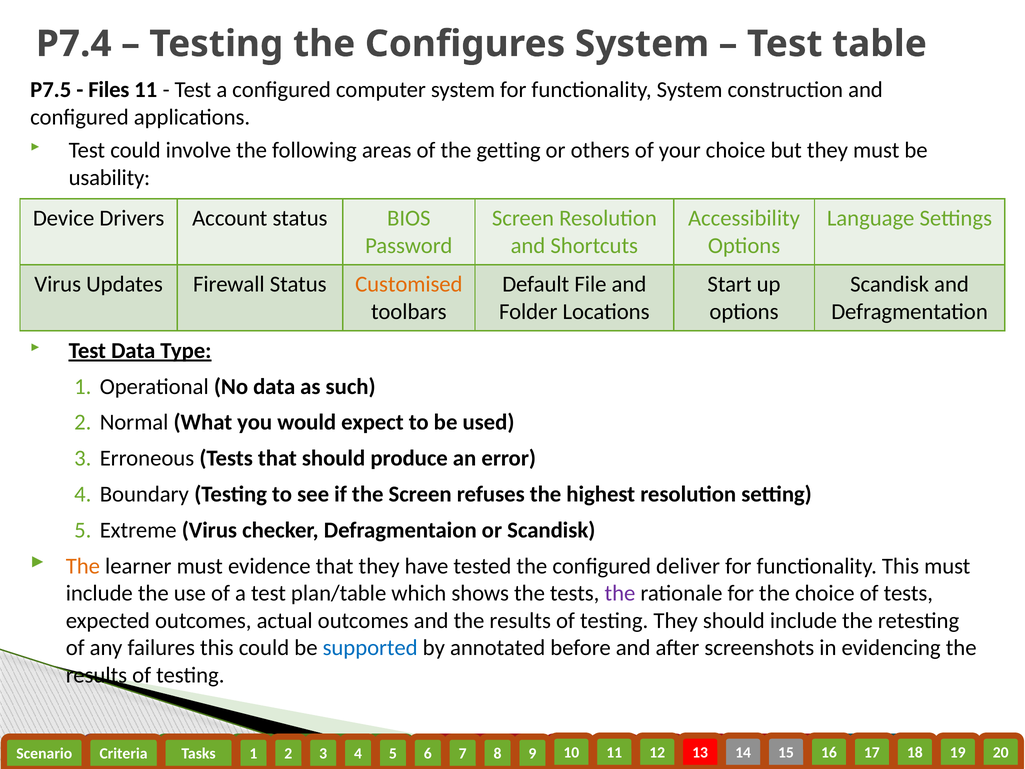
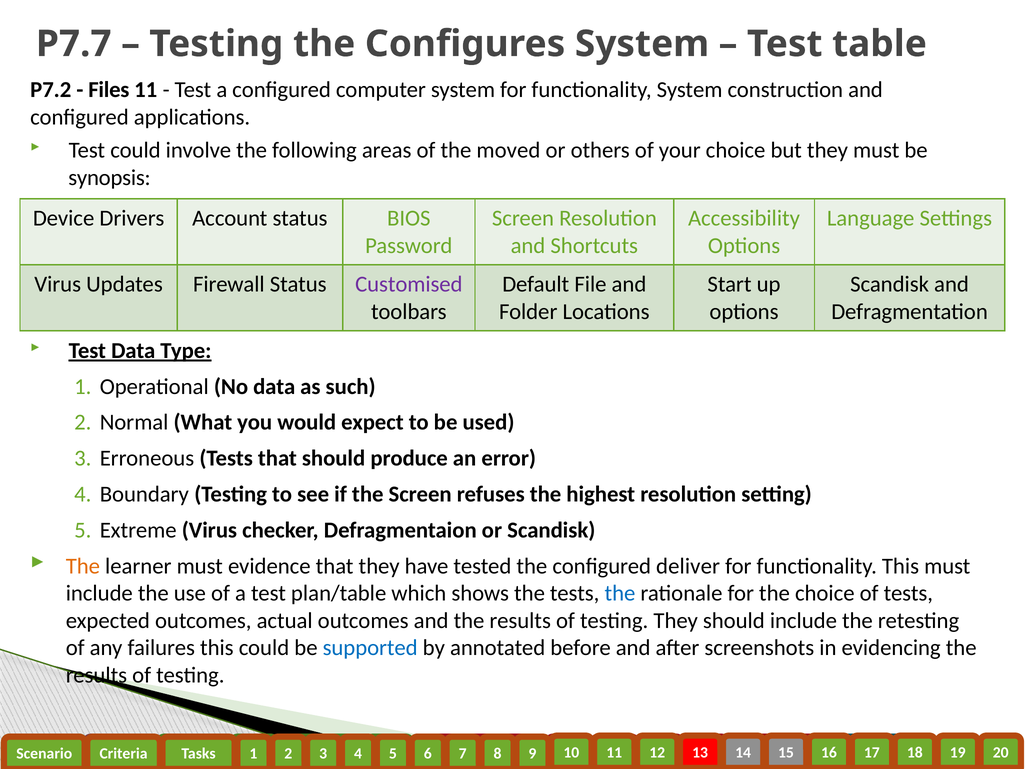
P7.4: P7.4 -> P7.7 (74, 44)
P7.5: P7.5 -> P7.2 (51, 90)
getting: getting -> moved (508, 150)
usability: usability -> synopsis (109, 178)
Customised colour: orange -> purple (409, 284)
the colour: purple -> blue (620, 593)
